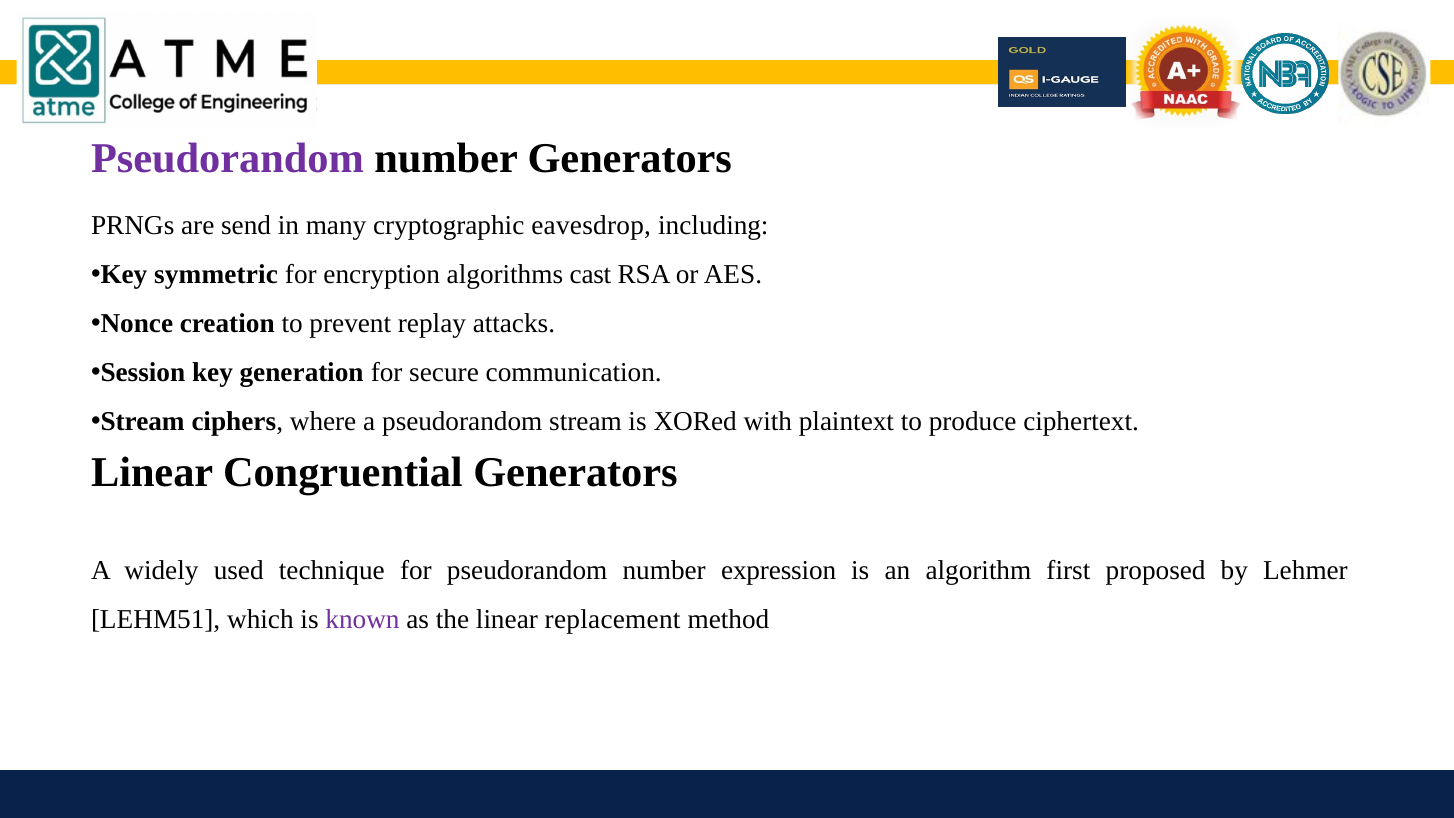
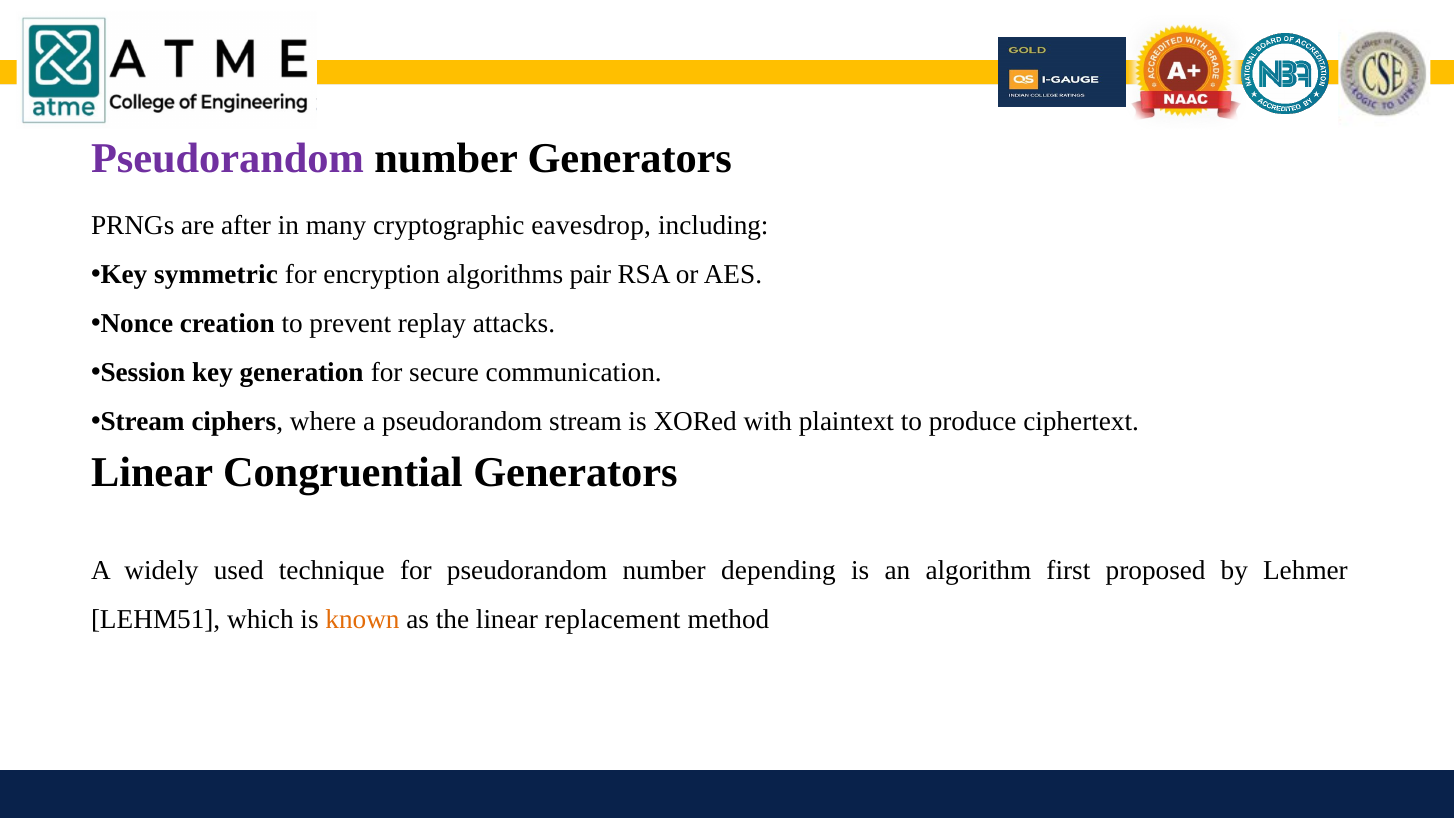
send: send -> after (246, 226)
cast: cast -> pair (590, 275)
expression: expression -> depending (778, 570)
known colour: purple -> orange (363, 619)
